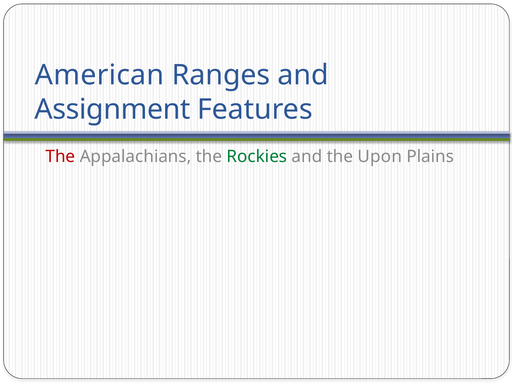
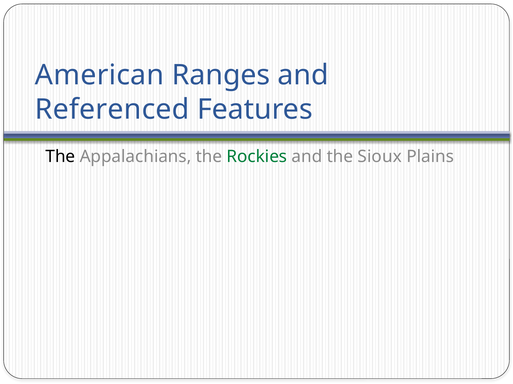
Assignment: Assignment -> Referenced (112, 110)
The colour: red -> black (60, 157)
Upon: Upon -> Sioux (380, 157)
